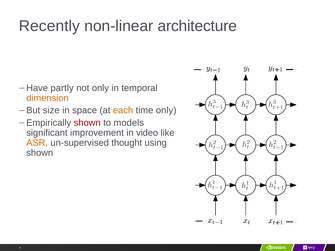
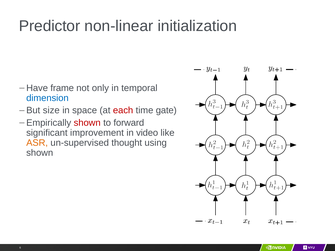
Recently: Recently -> Predictor (50, 26)
architecture: architecture -> initialization (197, 26)
partly: partly -> frame (62, 88)
dimension colour: orange -> blue (47, 98)
each colour: orange -> red (123, 110)
time only: only -> gate (166, 110)
models: models -> forward (129, 123)
